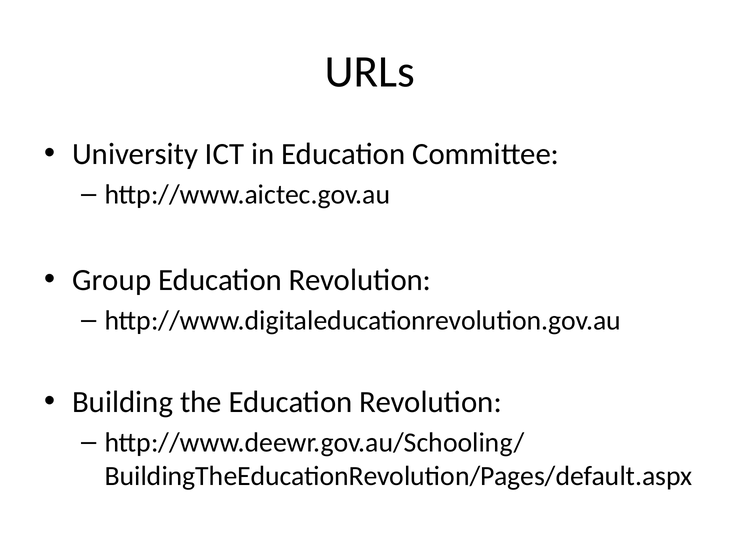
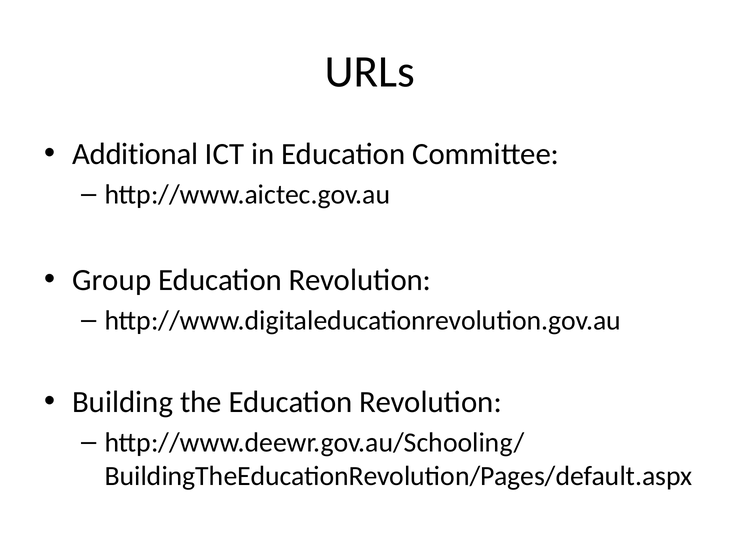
University: University -> Additional (135, 154)
